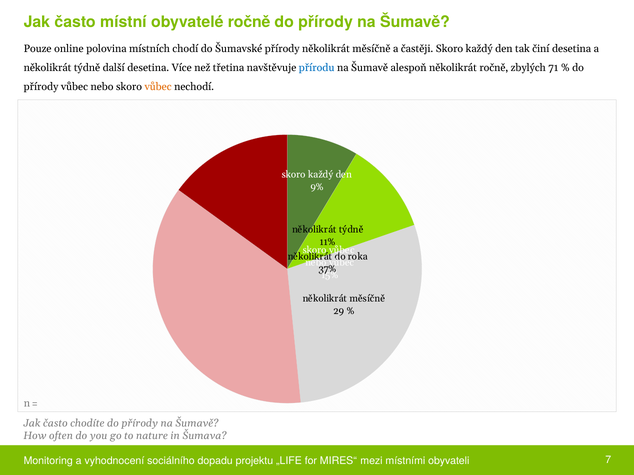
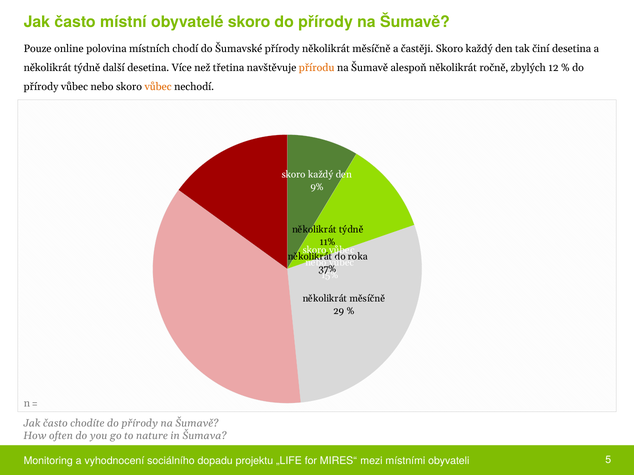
obyvatelé ročně: ročně -> skoro (249, 22)
přírodu colour: blue -> orange (317, 68)
71: 71 -> 12 (553, 68)
7: 7 -> 5 (608, 460)
